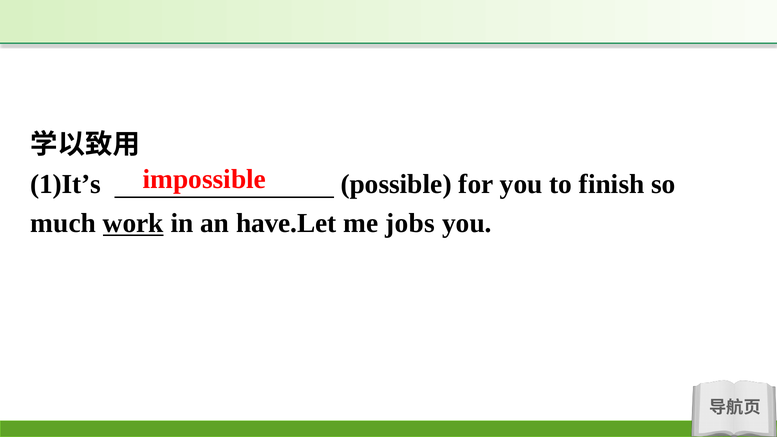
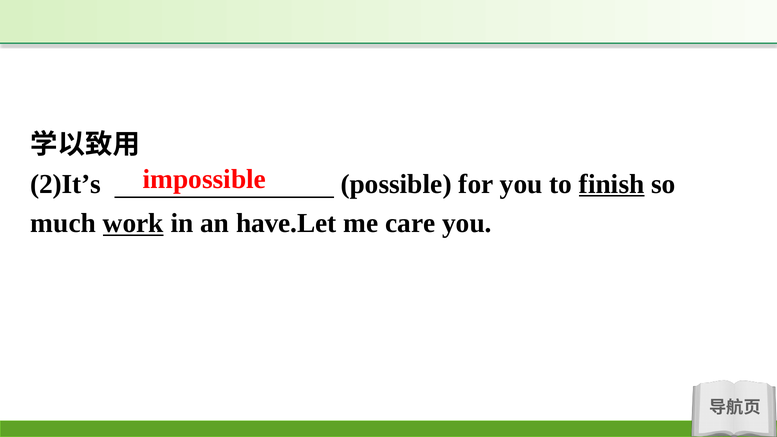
1)It’s: 1)It’s -> 2)It’s (66, 184)
finish underline: none -> present (612, 184)
jobs: jobs -> care (410, 223)
